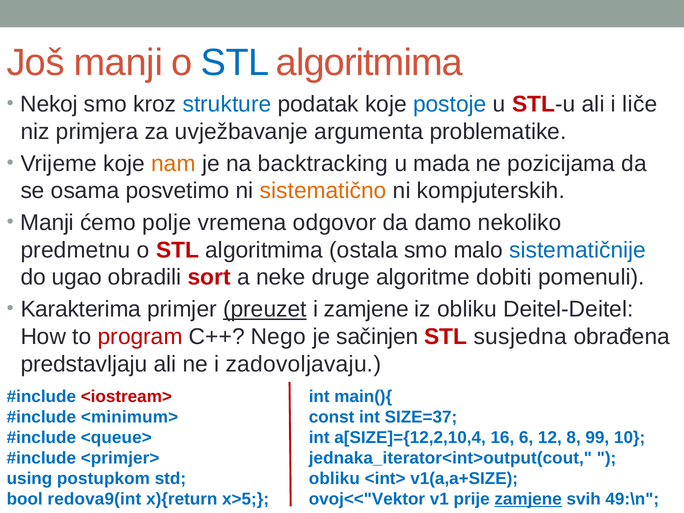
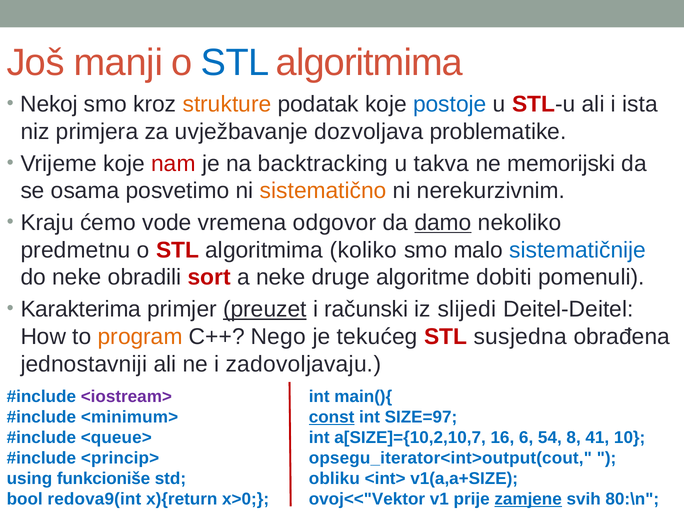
strukture colour: blue -> orange (227, 104)
liče: liče -> ista (640, 104)
argumenta: argumenta -> dozvoljava (369, 132)
nam colour: orange -> red (173, 163)
mada: mada -> takva (441, 163)
pozicijama: pozicijama -> memorijski (561, 163)
kompjuterskih: kompjuterskih -> nerekurzivnim (491, 191)
Manji: Manji -> Kraju (47, 223)
polje: polje -> vode (167, 223)
damo underline: none -> present (443, 223)
ostala: ostala -> koliko (363, 250)
do ugao: ugao -> nekе (77, 277)
i zamjene: zamjene -> računski (366, 309)
iz obliku: obliku -> slijedi (467, 309)
program colour: red -> orange (140, 337)
sačinjen: sačinjen -> tekućeg (377, 337)
predstavljaju: predstavljaju -> jednostavniji (84, 364)
<iostream> colour: red -> purple (126, 397)
const underline: none -> present (332, 417)
SIZE=37: SIZE=37 -> SIZE=97 (421, 417)
a[SIZE]={12,2,10,4: a[SIZE]={12,2,10,4 -> a[SIZE]={10,2,10,7 (410, 438)
12: 12 -> 54 (550, 438)
99: 99 -> 41 (597, 438)
<primjer>: <primjer> -> <princip> (120, 458)
jednaka_iterator<int>output(cout: jednaka_iterator<int>output(cout -> opsegu_iterator<int>output(cout (450, 458)
postupkom: postupkom -> funkcioniše (104, 479)
x>5: x>5 -> x>0 (246, 499)
49:\n: 49:\n -> 80:\n (632, 499)
